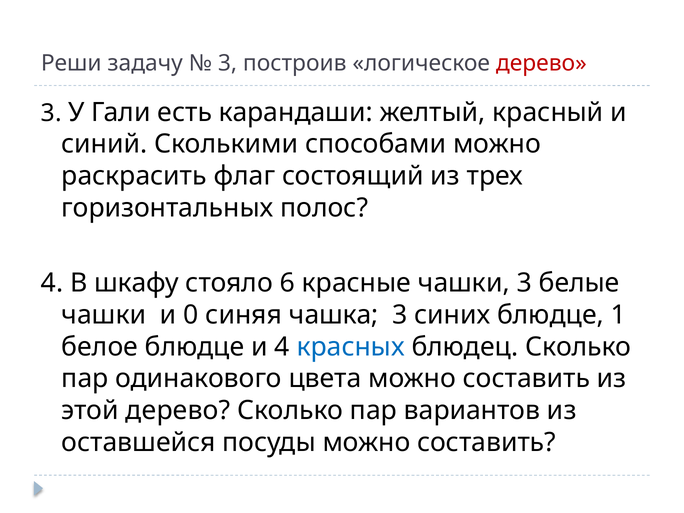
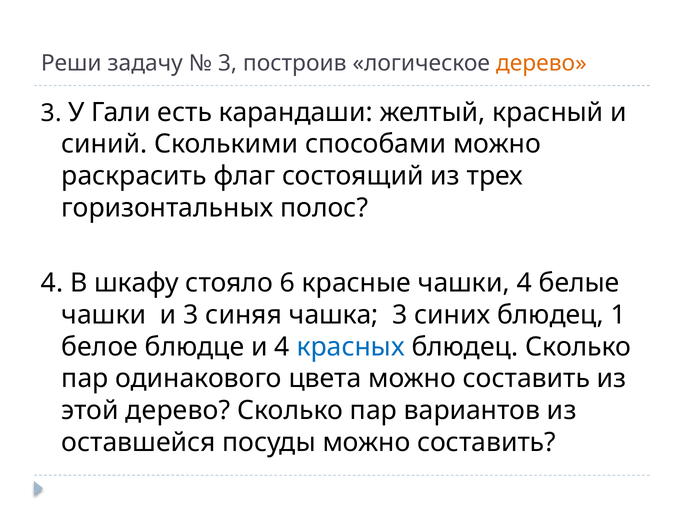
дерево colour: red -> orange (541, 63)
чашки 3: 3 -> 4 (524, 283)
и 0: 0 -> 3 (191, 315)
синих блюдце: блюдце -> блюдец (550, 315)
